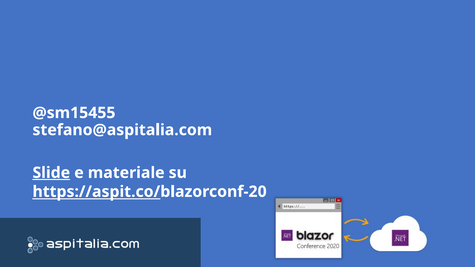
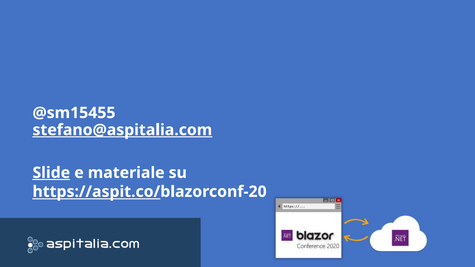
stefano@aspitalia.com underline: none -> present (122, 130)
